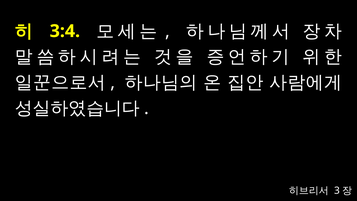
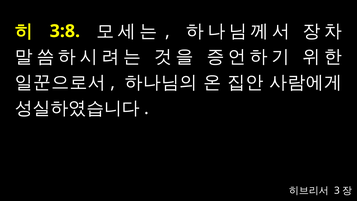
3:4: 3:4 -> 3:8 (65, 31)
